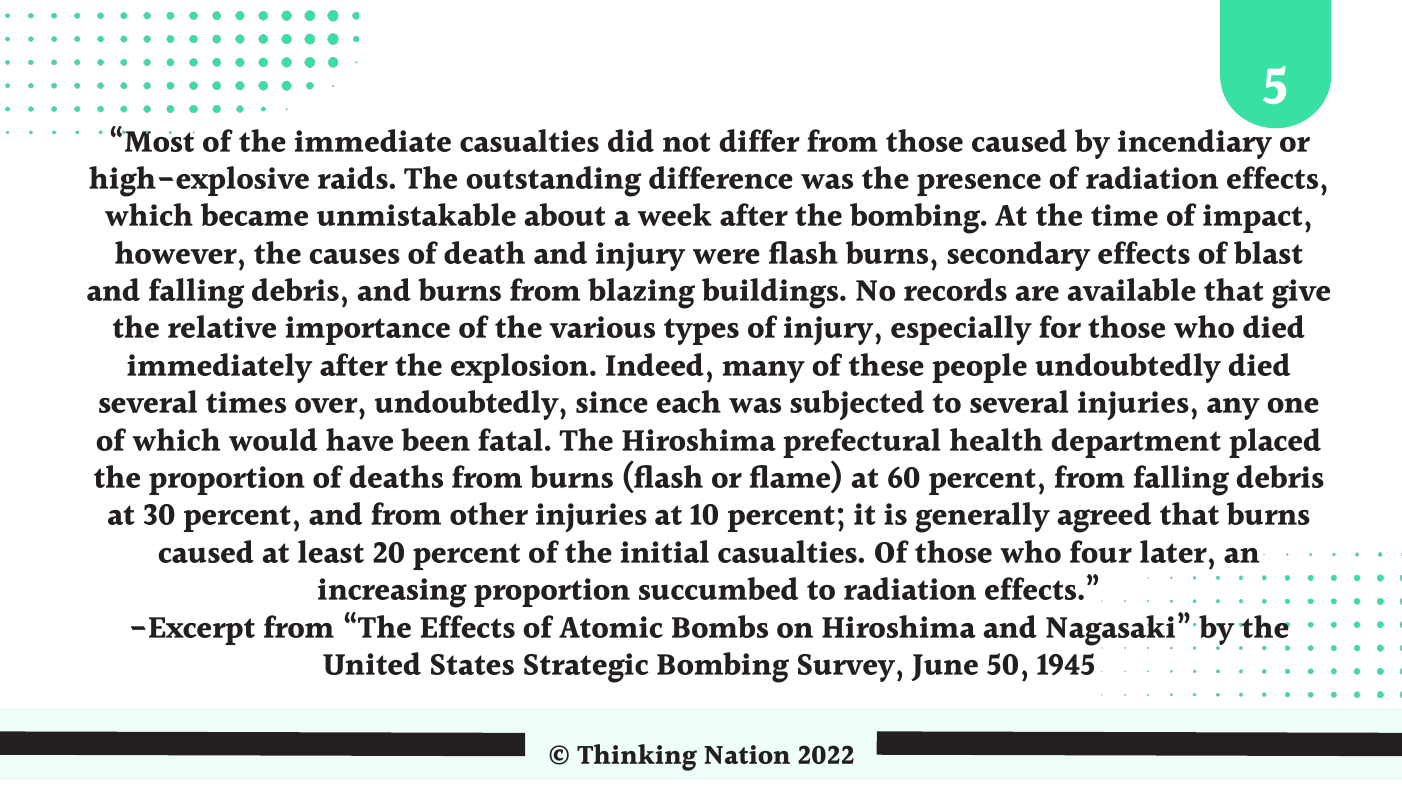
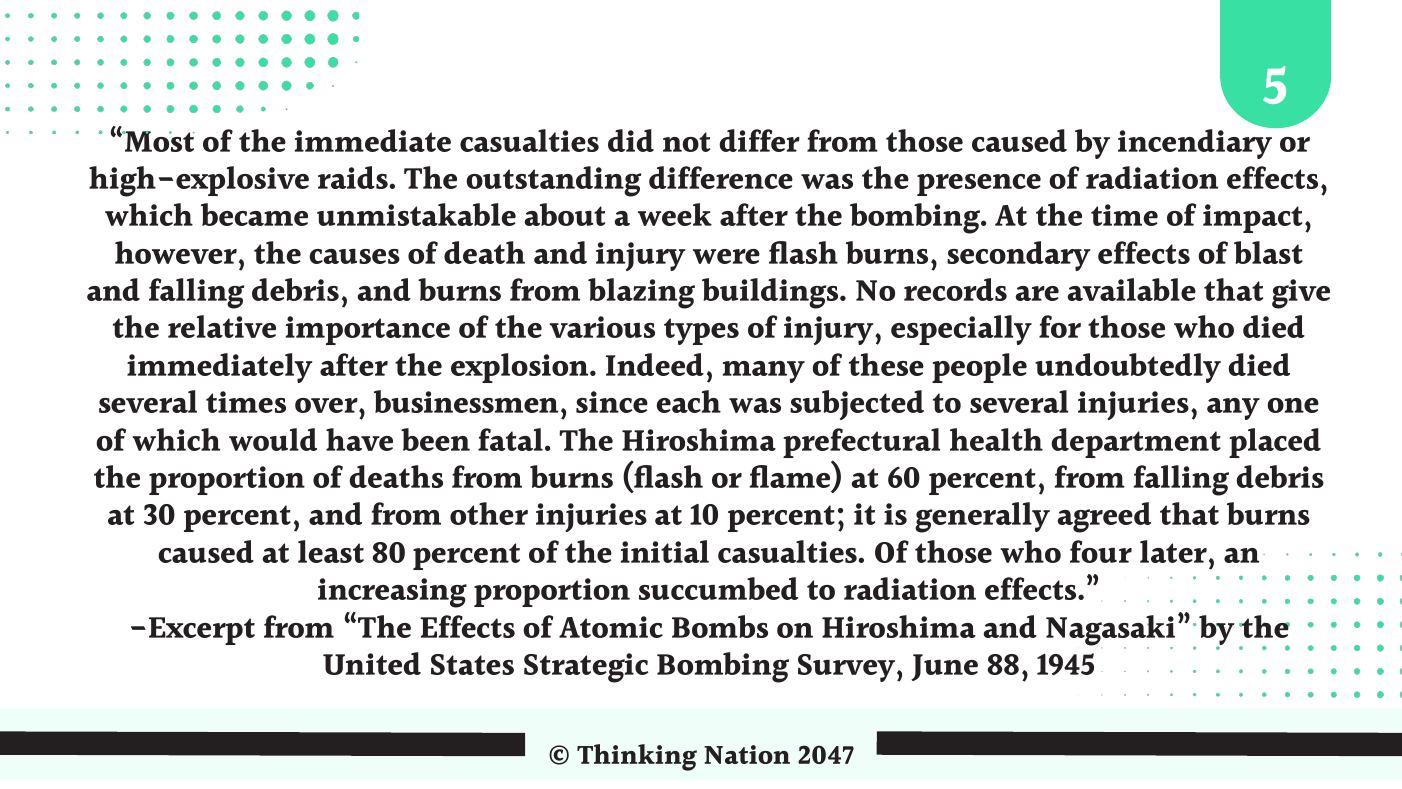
over undoubtedly: undoubtedly -> businessmen (471, 404)
20: 20 -> 80 (389, 554)
50: 50 -> 88 (1008, 666)
2022: 2022 -> 2047 (826, 756)
